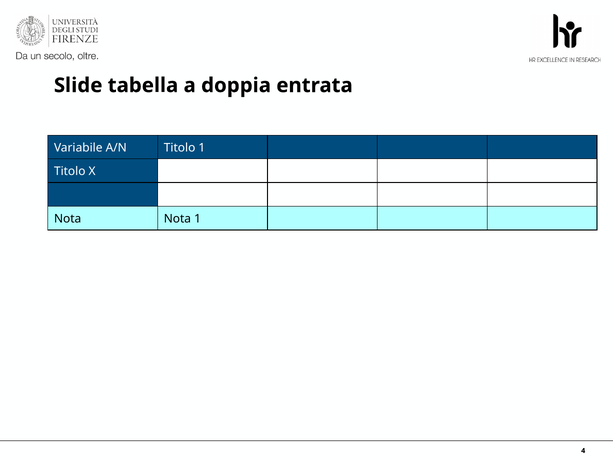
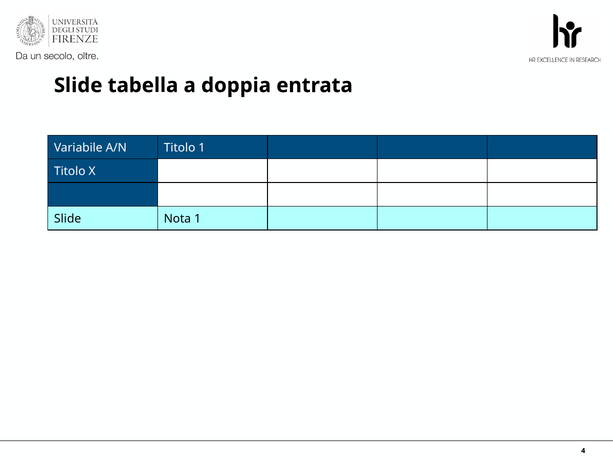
Nota: Nota -> Slide (68, 219)
